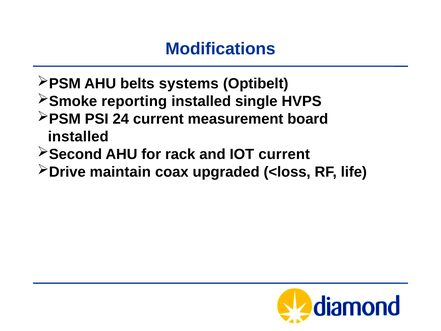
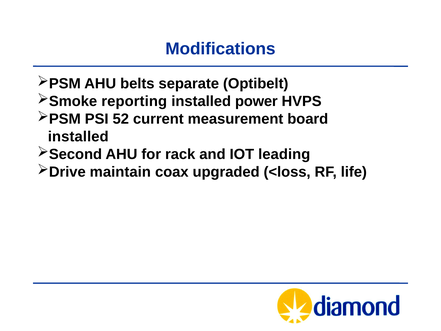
systems: systems -> separate (189, 84)
single: single -> power (256, 101)
24: 24 -> 52 (121, 119)
IOT current: current -> leading (284, 154)
